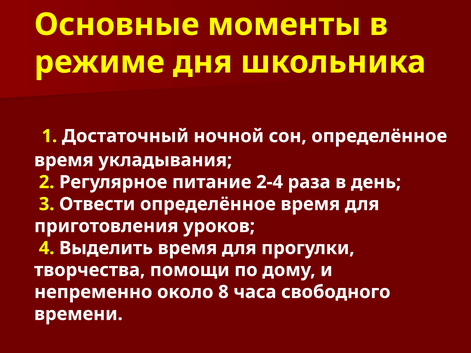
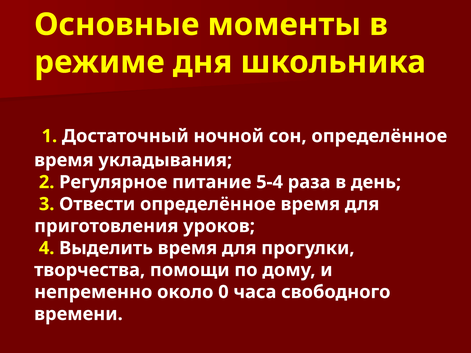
2-4: 2-4 -> 5-4 (270, 182)
8: 8 -> 0 (223, 292)
